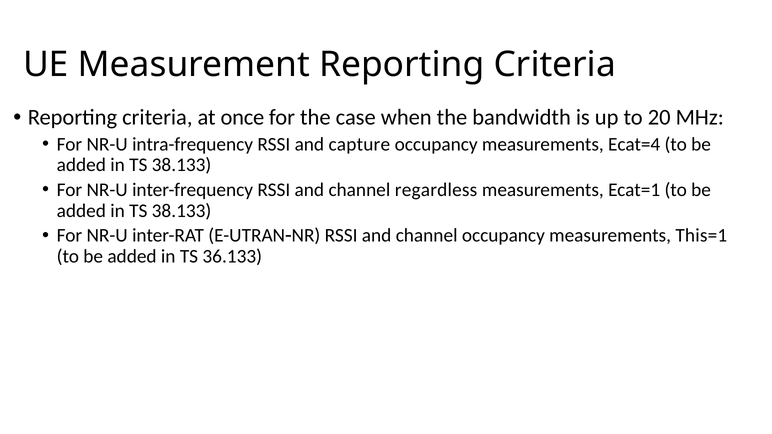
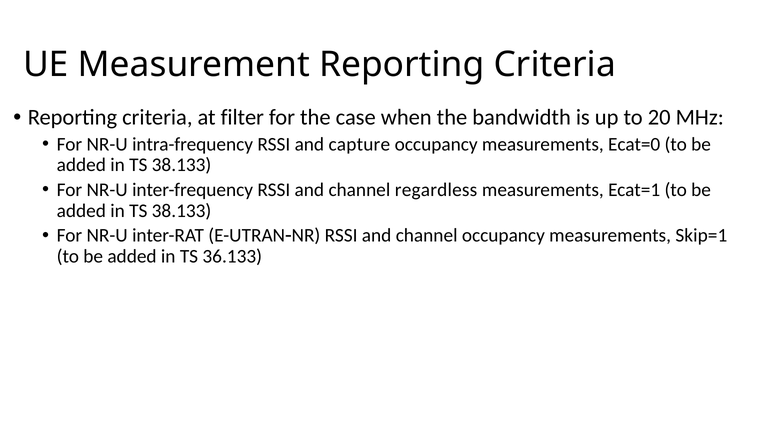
once: once -> filter (242, 118)
Ecat=4: Ecat=4 -> Ecat=0 (634, 144)
This=1: This=1 -> Skip=1 (701, 236)
